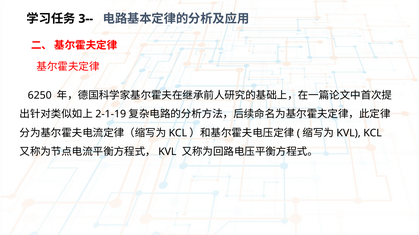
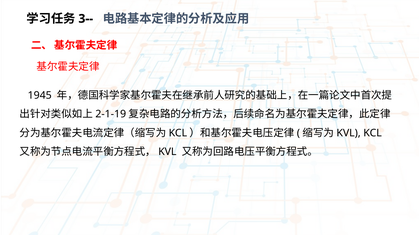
6250: 6250 -> 1945 (40, 96)
